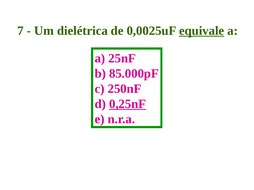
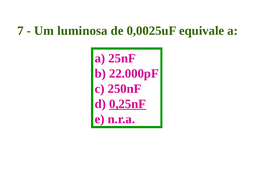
dielétrica: dielétrica -> luminosa (82, 31)
equivale underline: present -> none (202, 31)
85.000pF: 85.000pF -> 22.000pF (134, 74)
